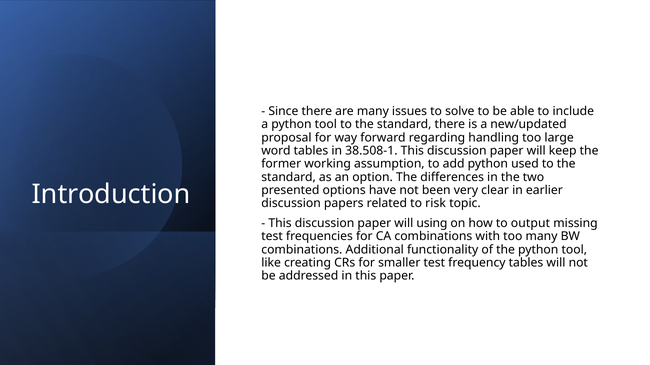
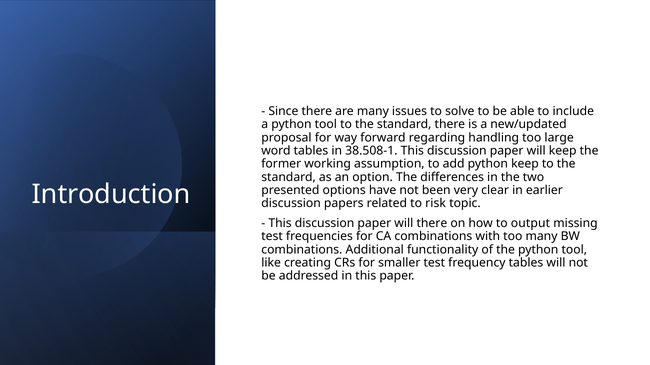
python used: used -> keep (525, 164)
will using: using -> there (432, 224)
